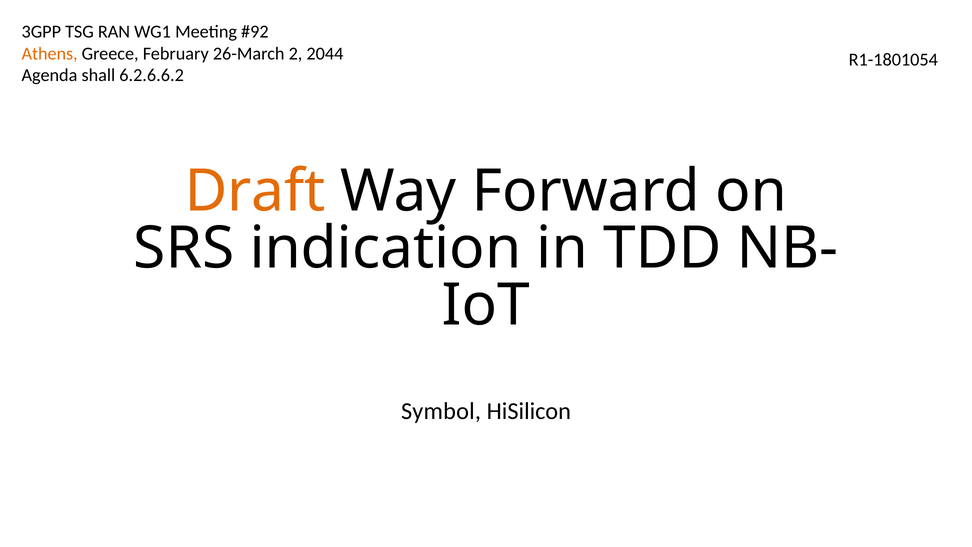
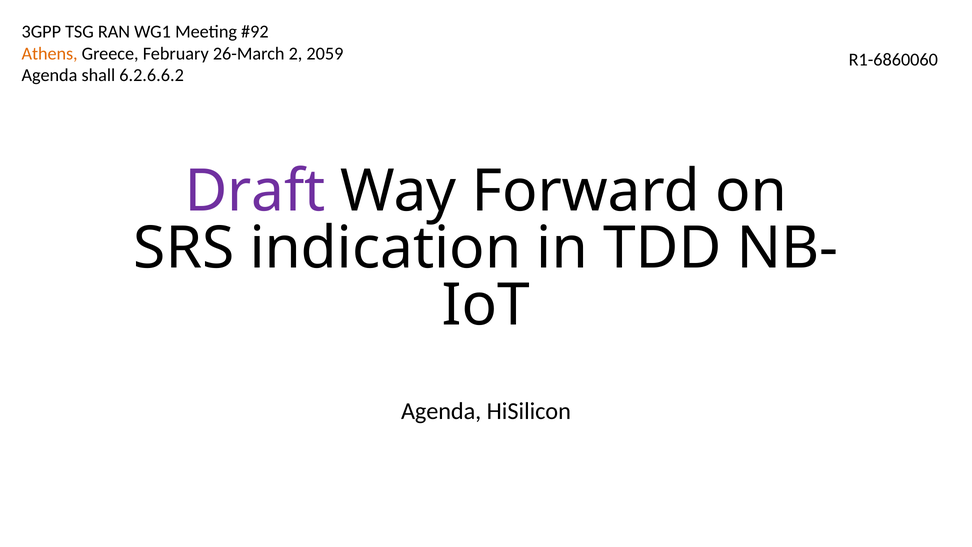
2044: 2044 -> 2059 (325, 54)
R1-1801054: R1-1801054 -> R1-6860060 (893, 60)
Draft colour: orange -> purple (255, 191)
Symbol: Symbol -> Agenda (441, 411)
